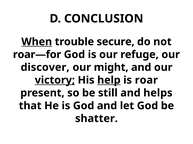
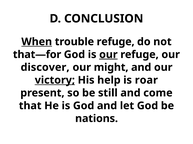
trouble secure: secure -> refuge (116, 42)
roar—for: roar—for -> that—for (37, 55)
our underline: none -> present (108, 55)
help underline: present -> none (109, 81)
helps: helps -> come (158, 93)
shatter: shatter -> nations (97, 119)
